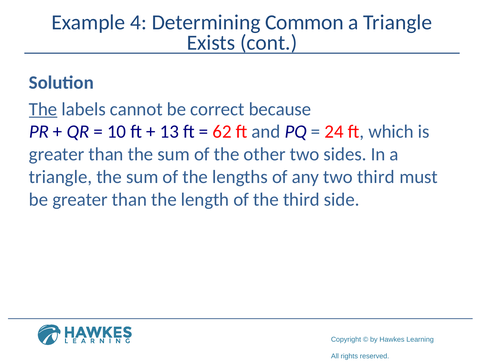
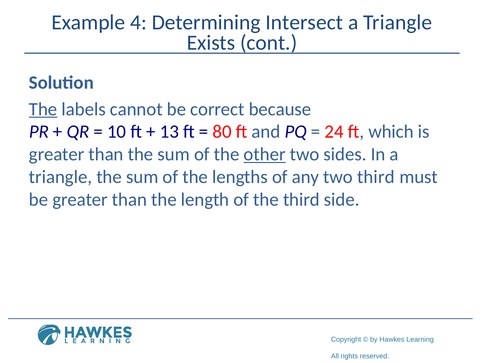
Common: Common -> Intersect (304, 22)
62: 62 -> 80 (222, 132)
other underline: none -> present (265, 154)
